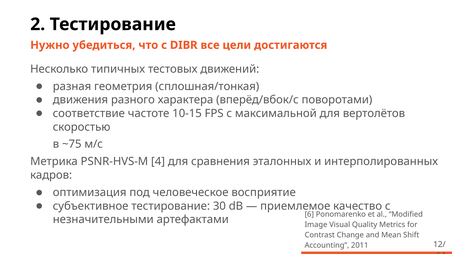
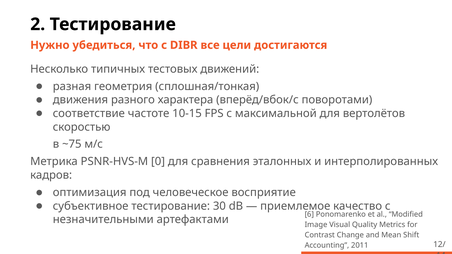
4: 4 -> 0 (158, 162)
